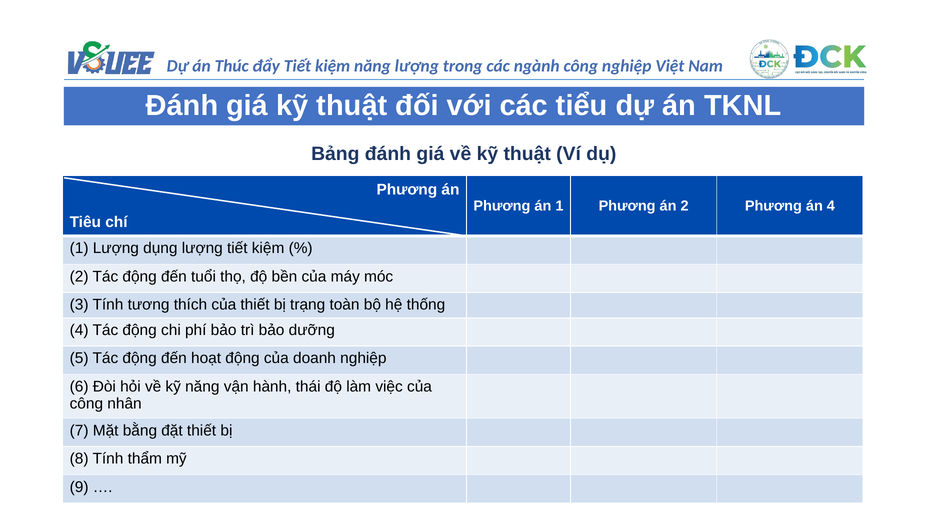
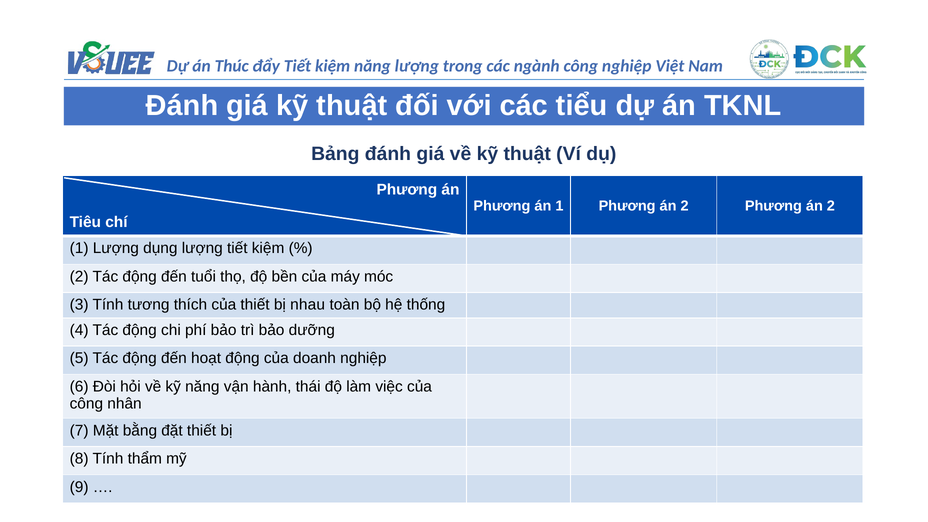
2 Phương án 4: 4 -> 2 (831, 206)
trạng: trạng -> nhau (308, 305)
